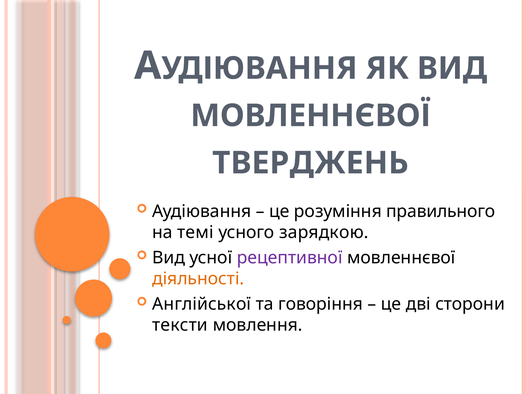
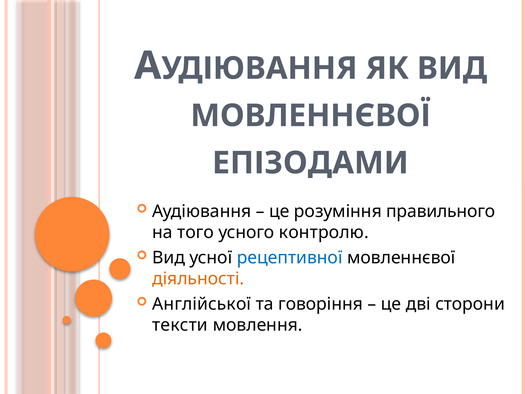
ТВЕРДЖЕНЬ: ТВЕРДЖЕНЬ -> ЕПІЗОДАМИ (310, 163)
темі: темі -> того (196, 232)
зарядкою: зарядкою -> контролю (324, 232)
рецептивної colour: purple -> blue (290, 258)
